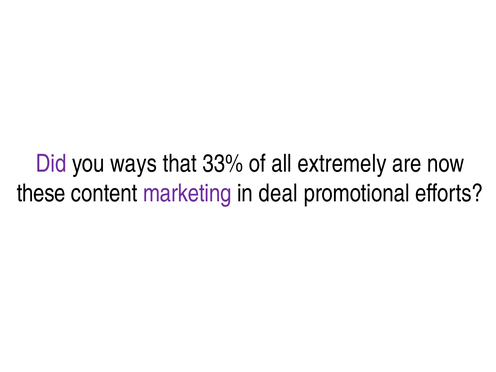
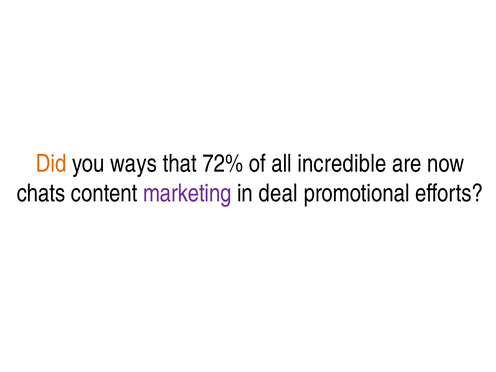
Did colour: purple -> orange (51, 164)
33%: 33% -> 72% (223, 164)
extremely: extremely -> incredible (342, 164)
these: these -> chats (41, 193)
